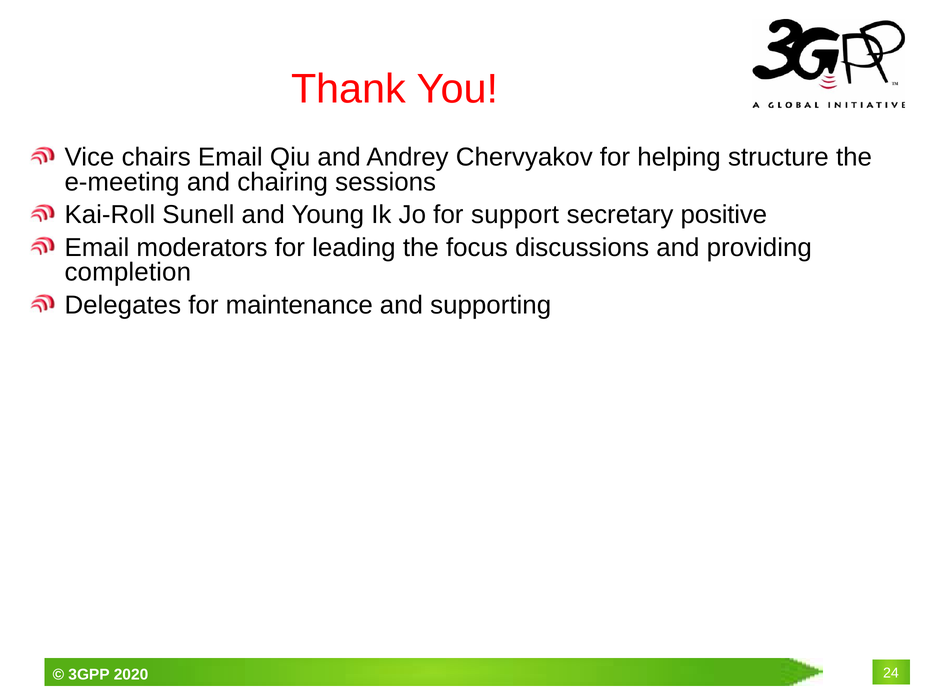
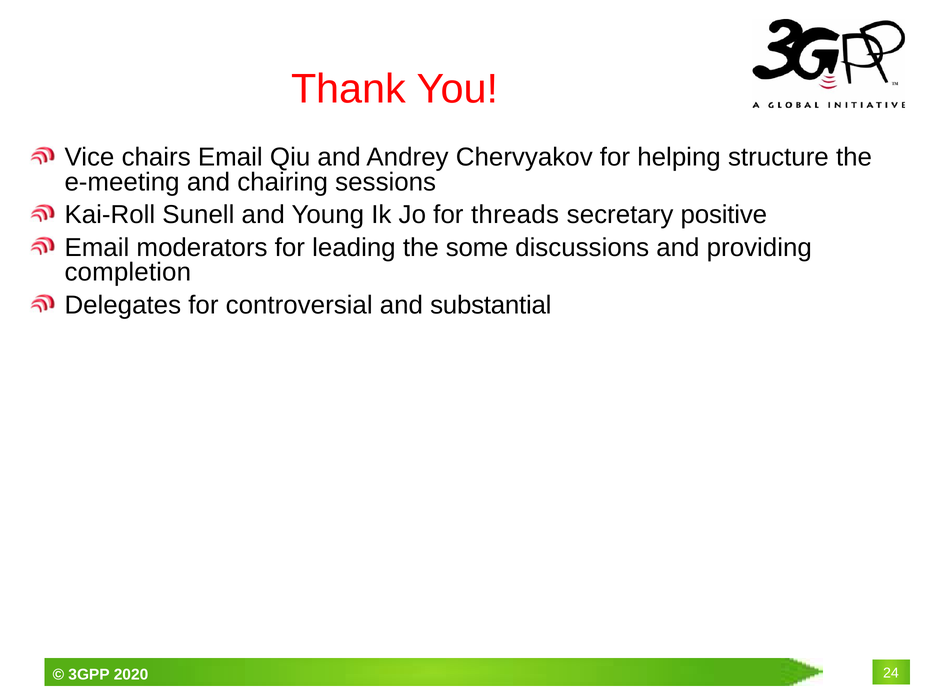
support: support -> threads (515, 215)
focus: focus -> some (477, 248)
maintenance: maintenance -> controversial (299, 305)
supporting: supporting -> substantial (491, 305)
